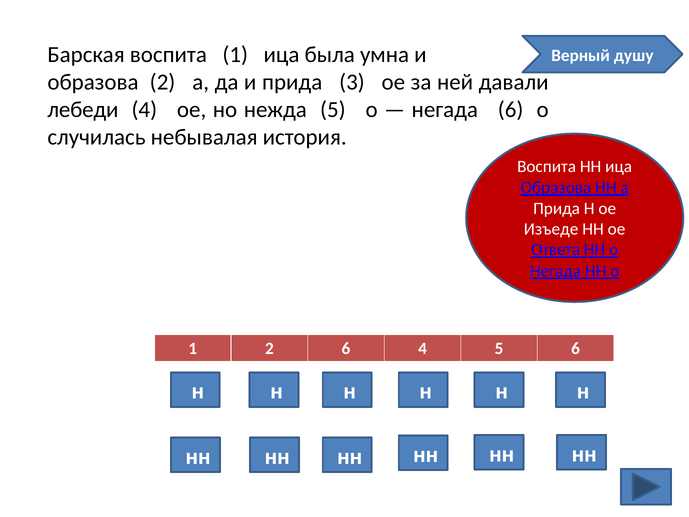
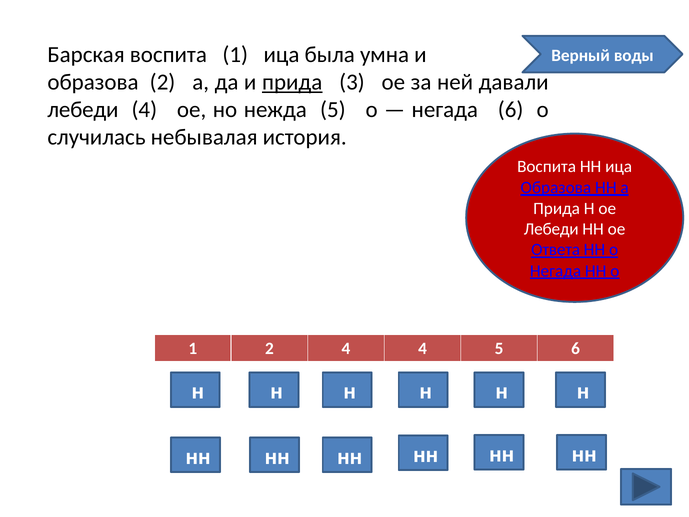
душу: душу -> воды (634, 55)
прида underline: none -> present (292, 82)
Изъеде: Изъеде -> Лебеди (551, 229)
2 6: 6 -> 4 (346, 349)
